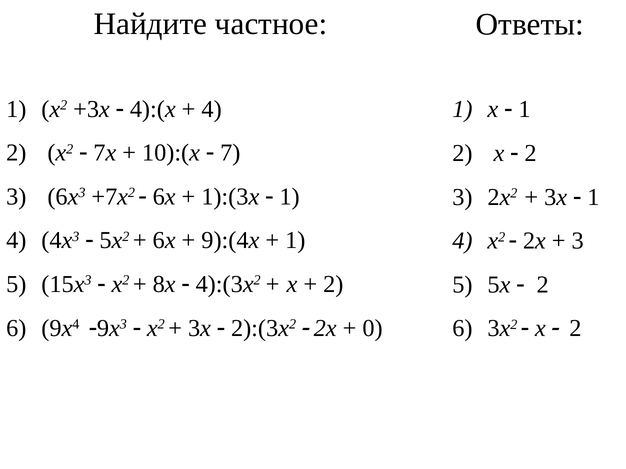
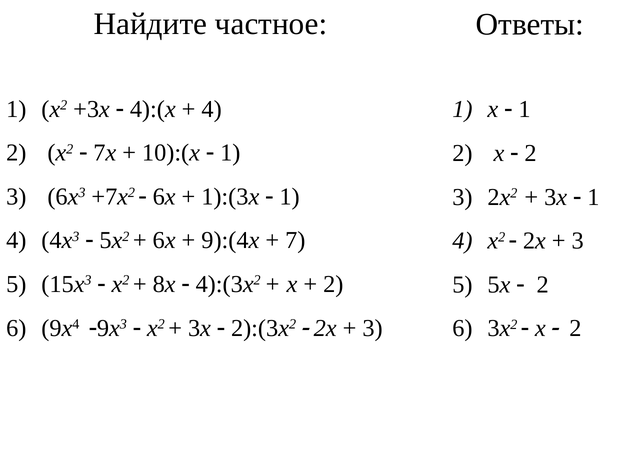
7: 7 -> 1 (230, 153)
1: 1 -> 7 (295, 241)
0: 0 -> 3 (373, 328)
